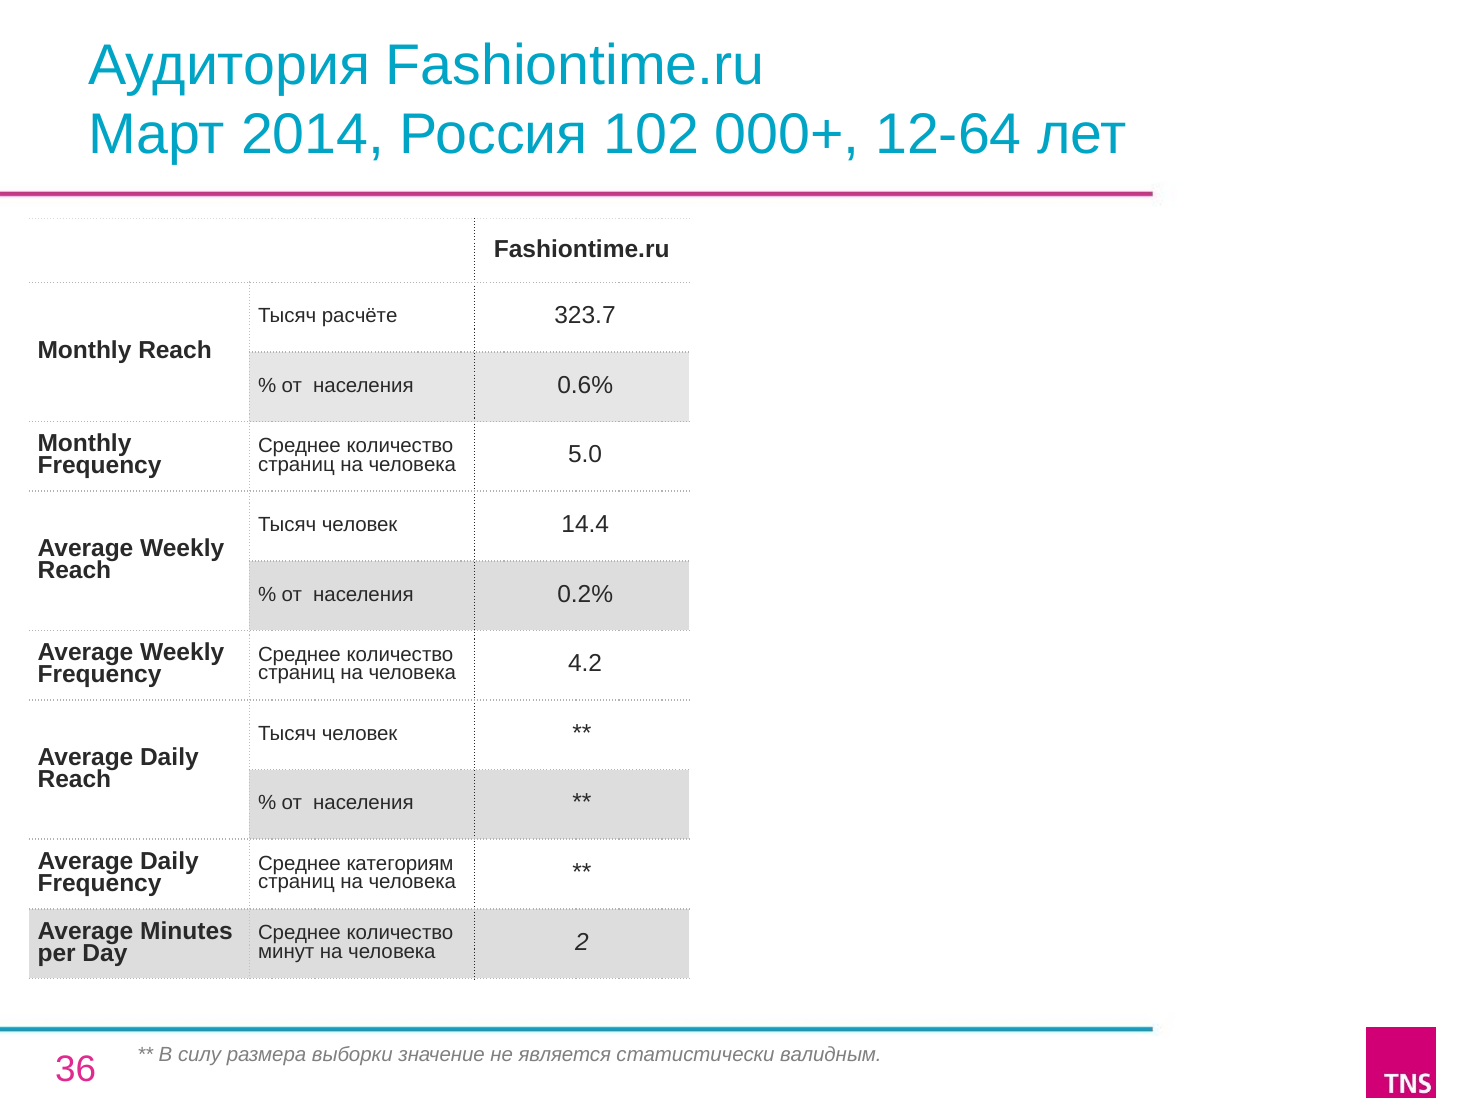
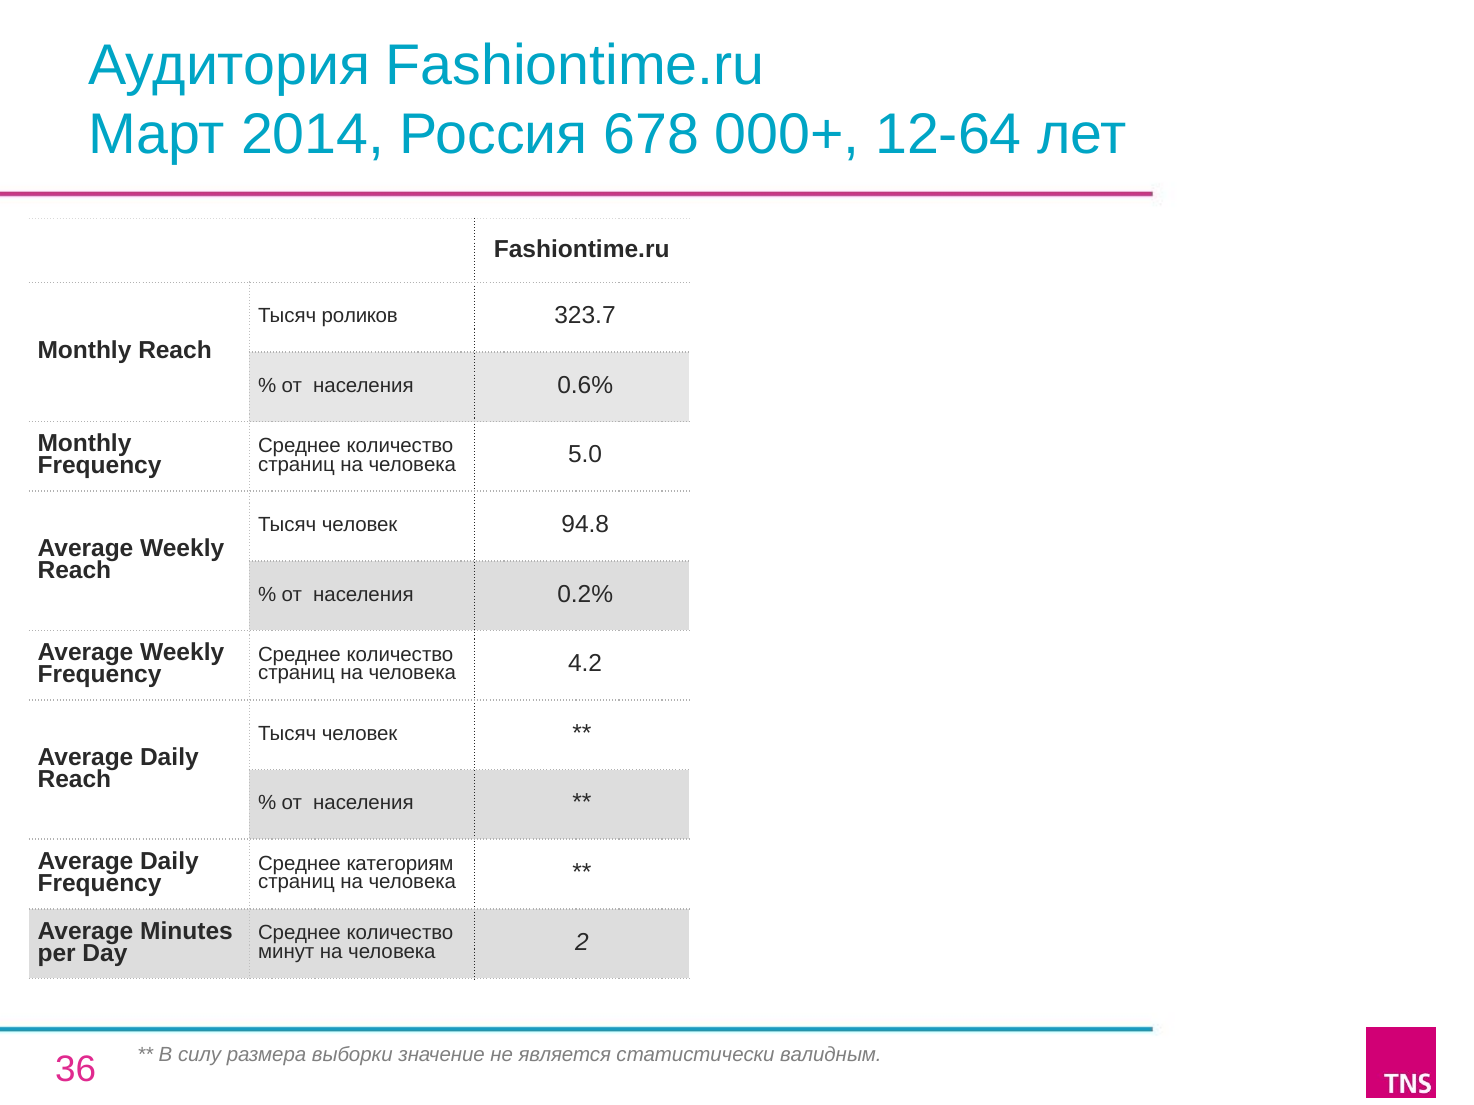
102: 102 -> 678 (651, 134)
расчёте: расчёте -> роликов (360, 316)
14.4: 14.4 -> 94.8 (585, 525)
